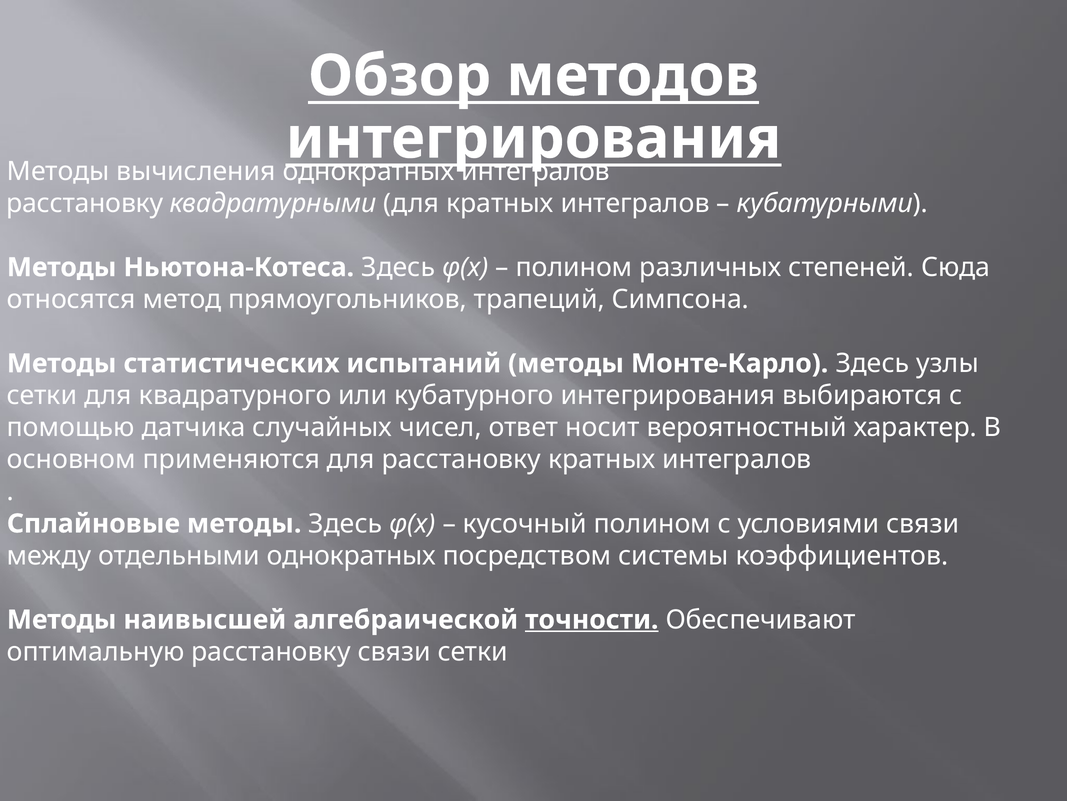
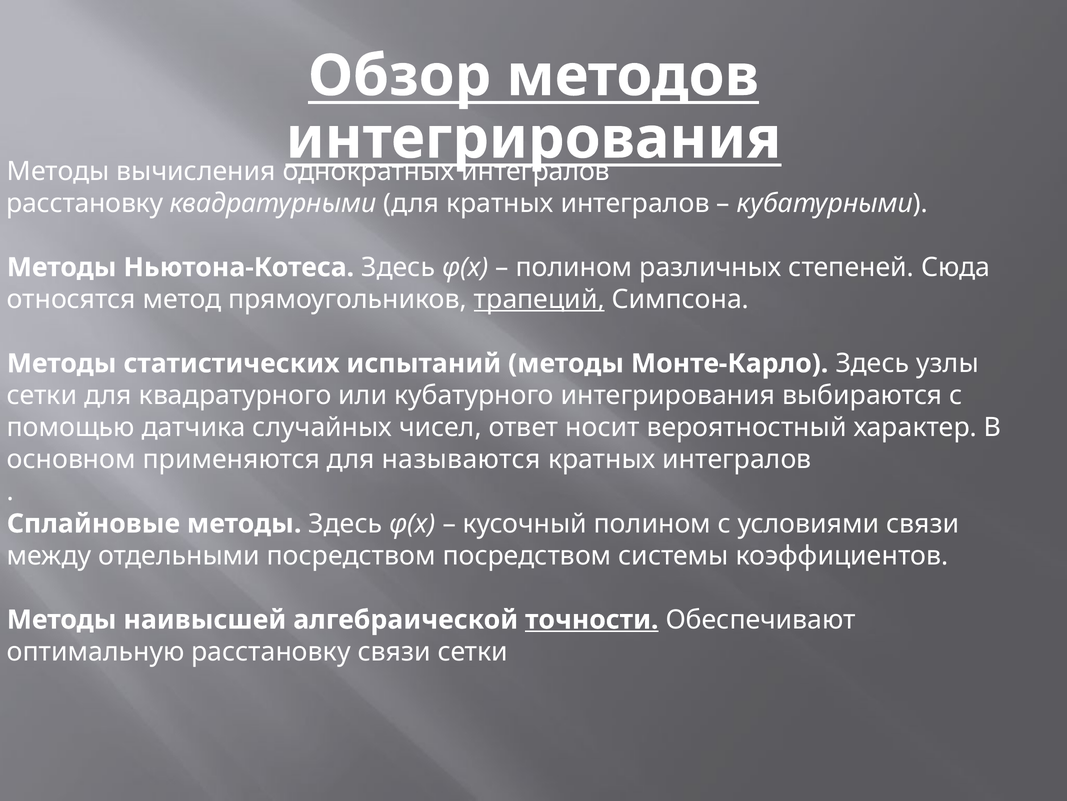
трапеций underline: none -> present (539, 299)
для расстановку: расстановку -> называются (461, 459)
отдельными однократных: однократных -> посредством (351, 555)
